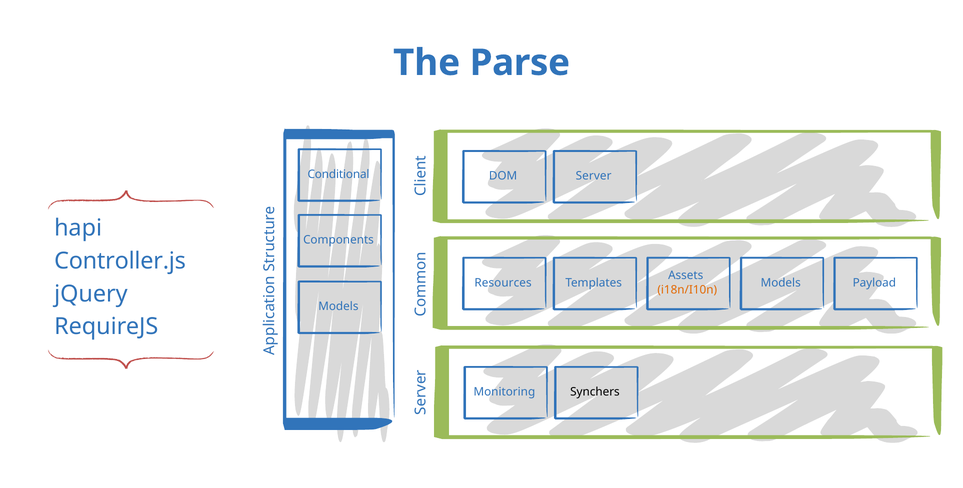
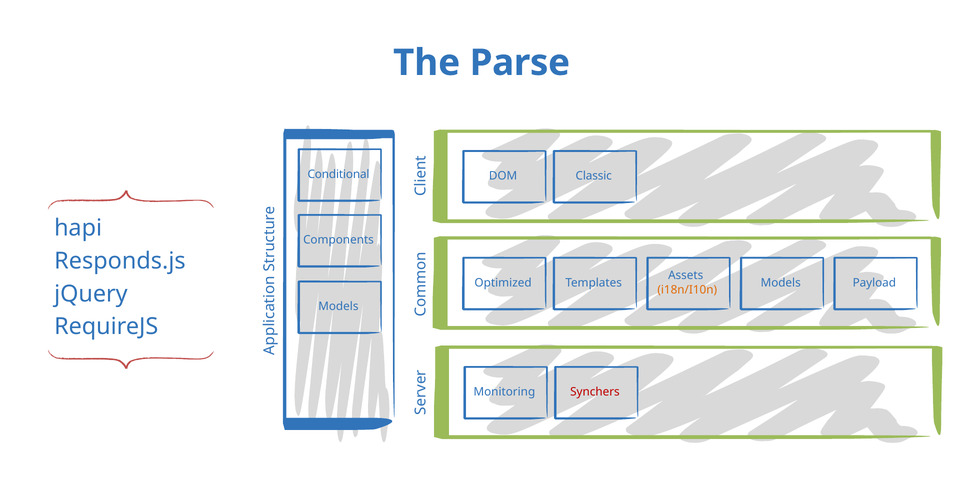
Server: Server -> Classic (594, 176)
Controller.js: Controller.js -> Responds.js (120, 261)
Resources: Resources -> Optimized (503, 283)
Synchers colour: black -> red (595, 392)
